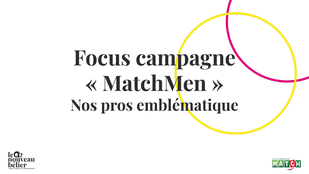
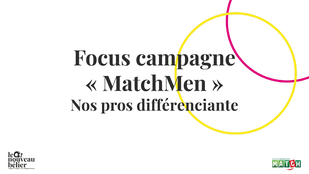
emblématique: emblématique -> différenciante (187, 105)
